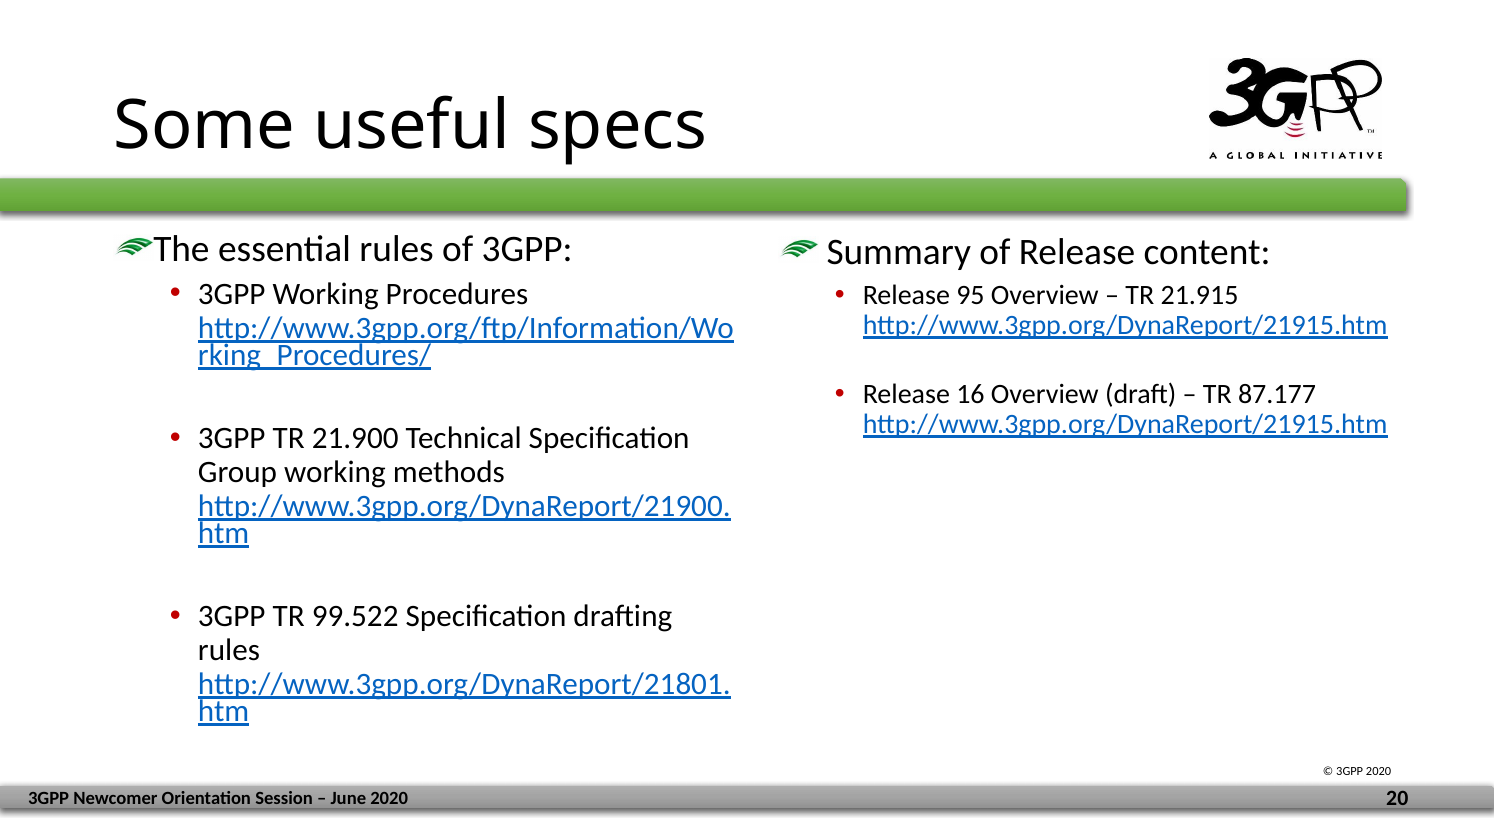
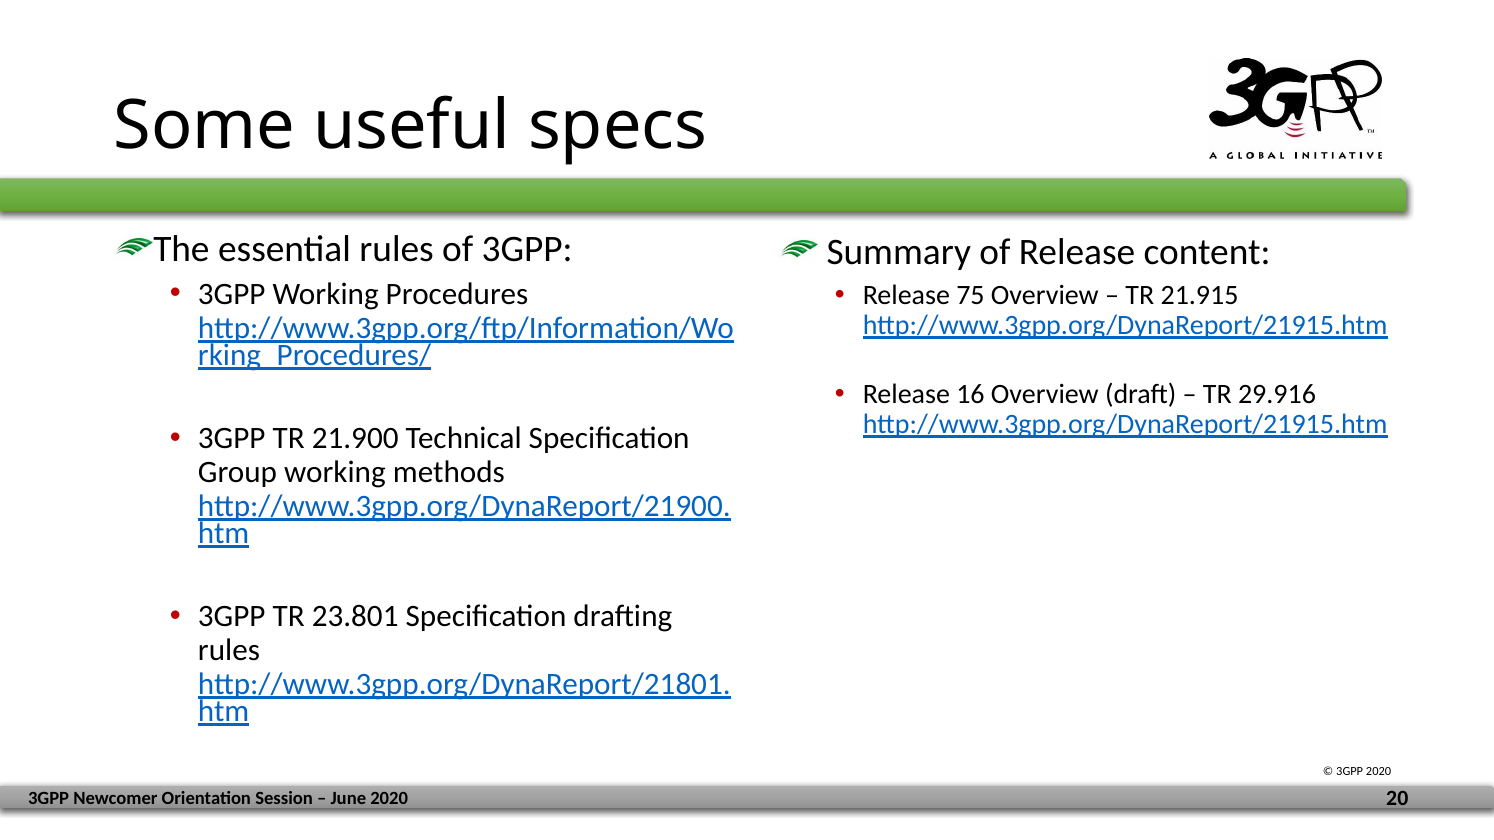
95: 95 -> 75 (970, 295)
87.177: 87.177 -> 29.916 (1277, 394)
99.522: 99.522 -> 23.801 (355, 617)
